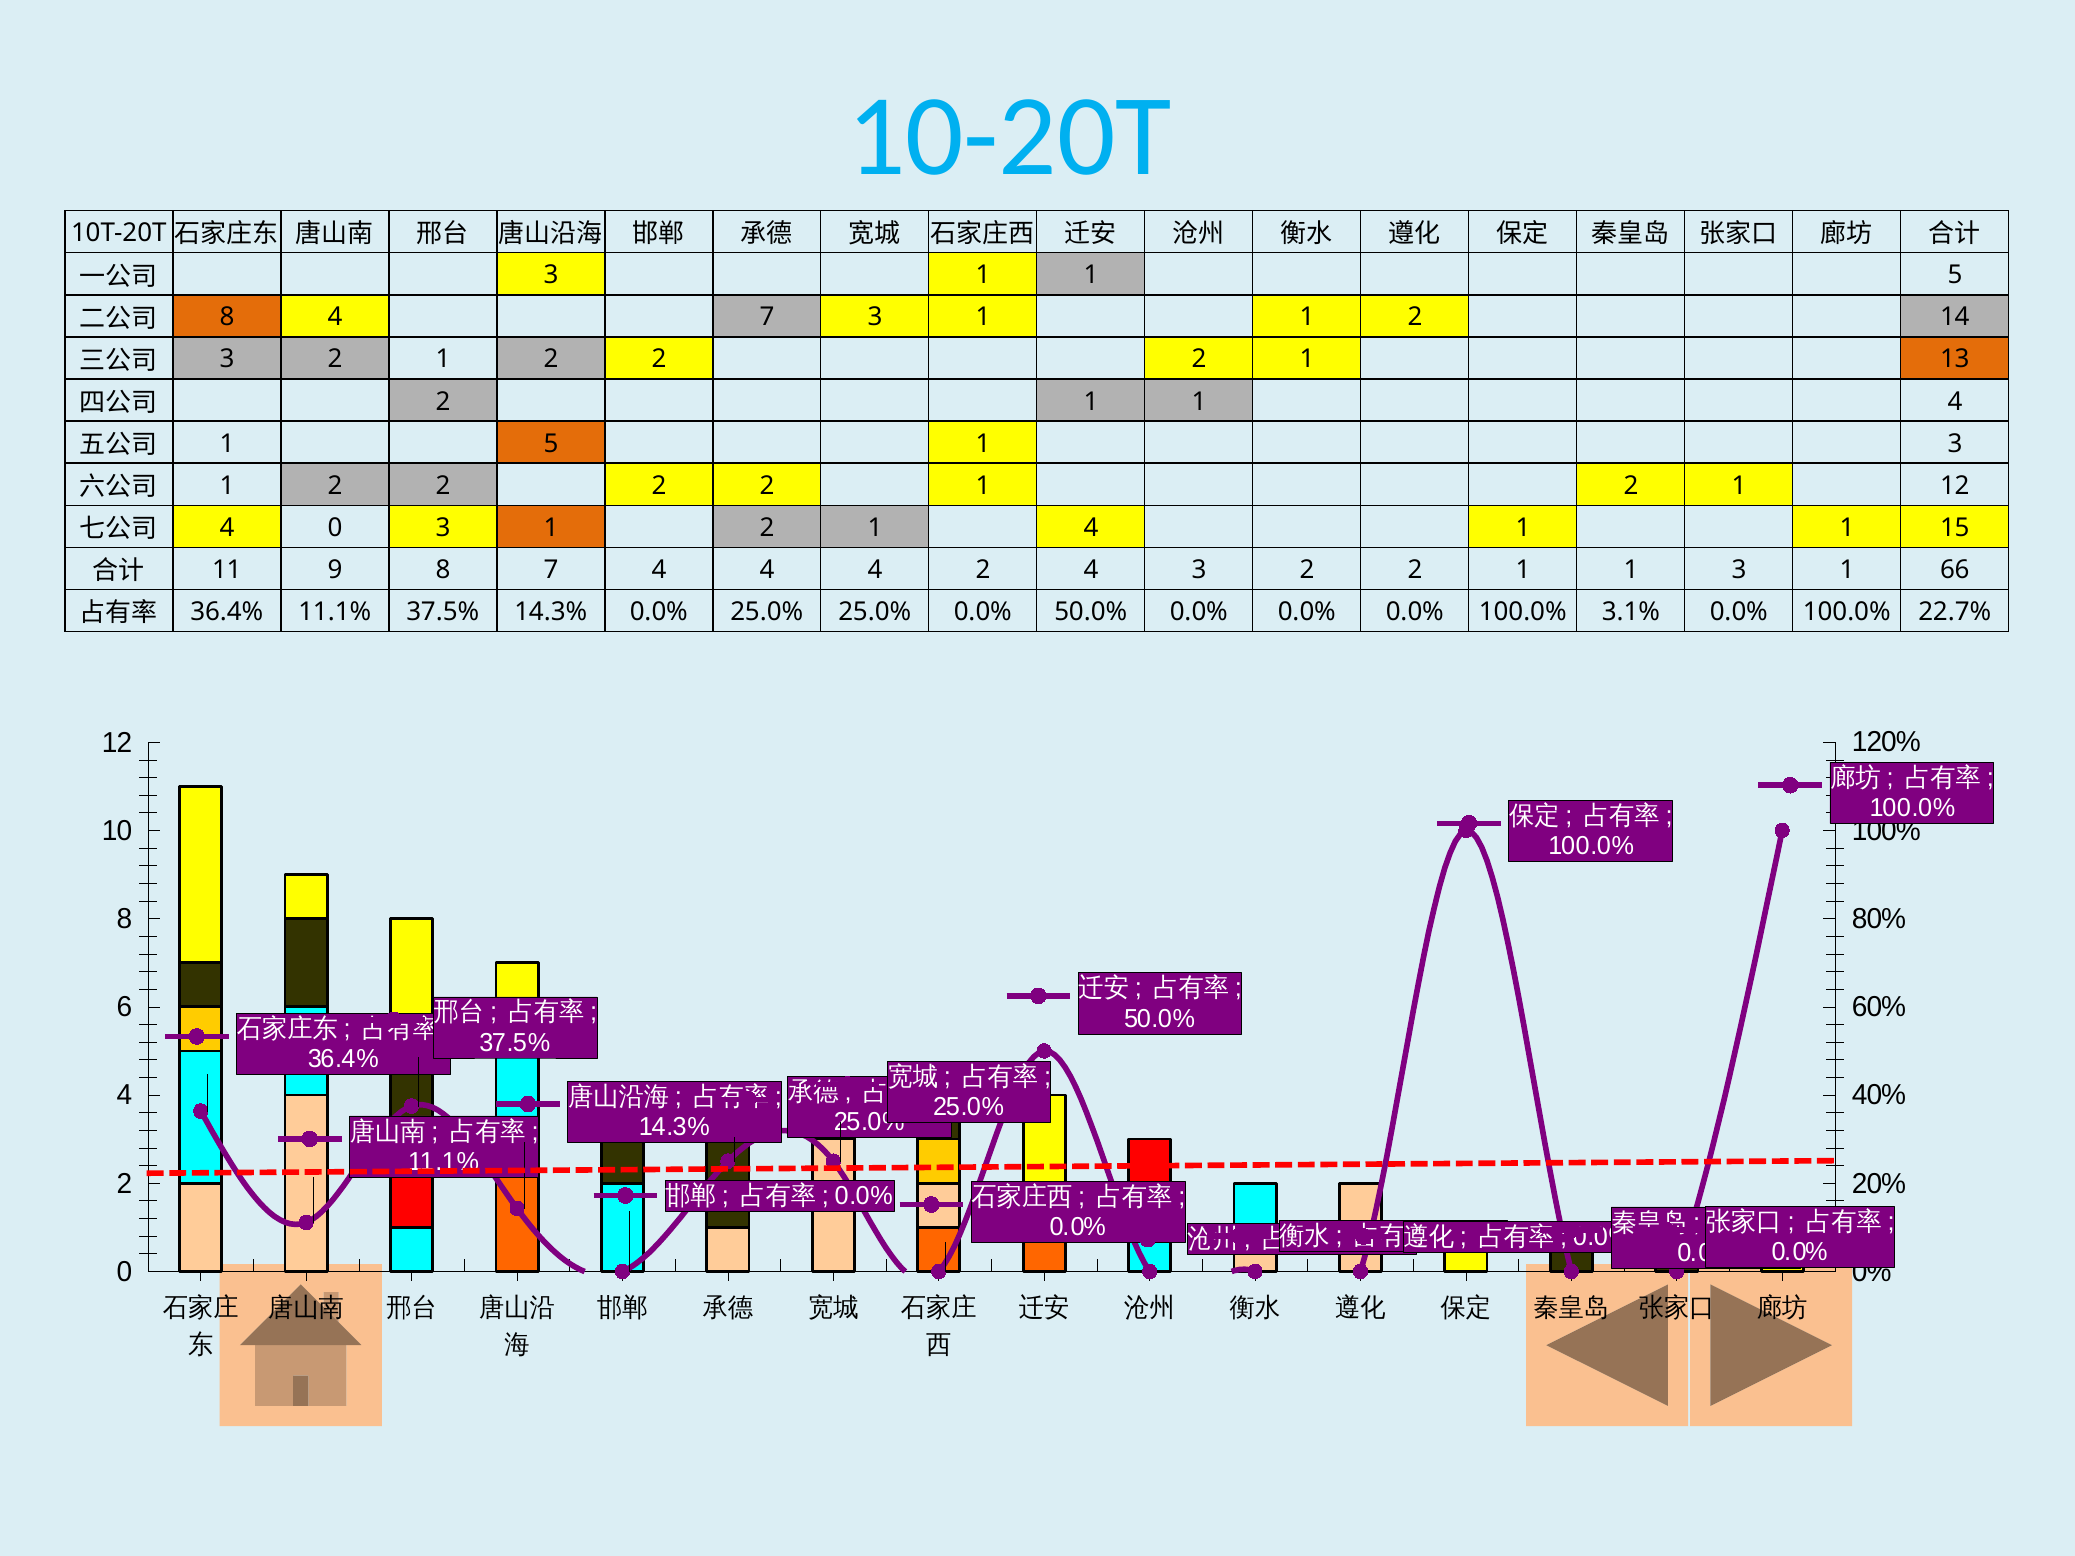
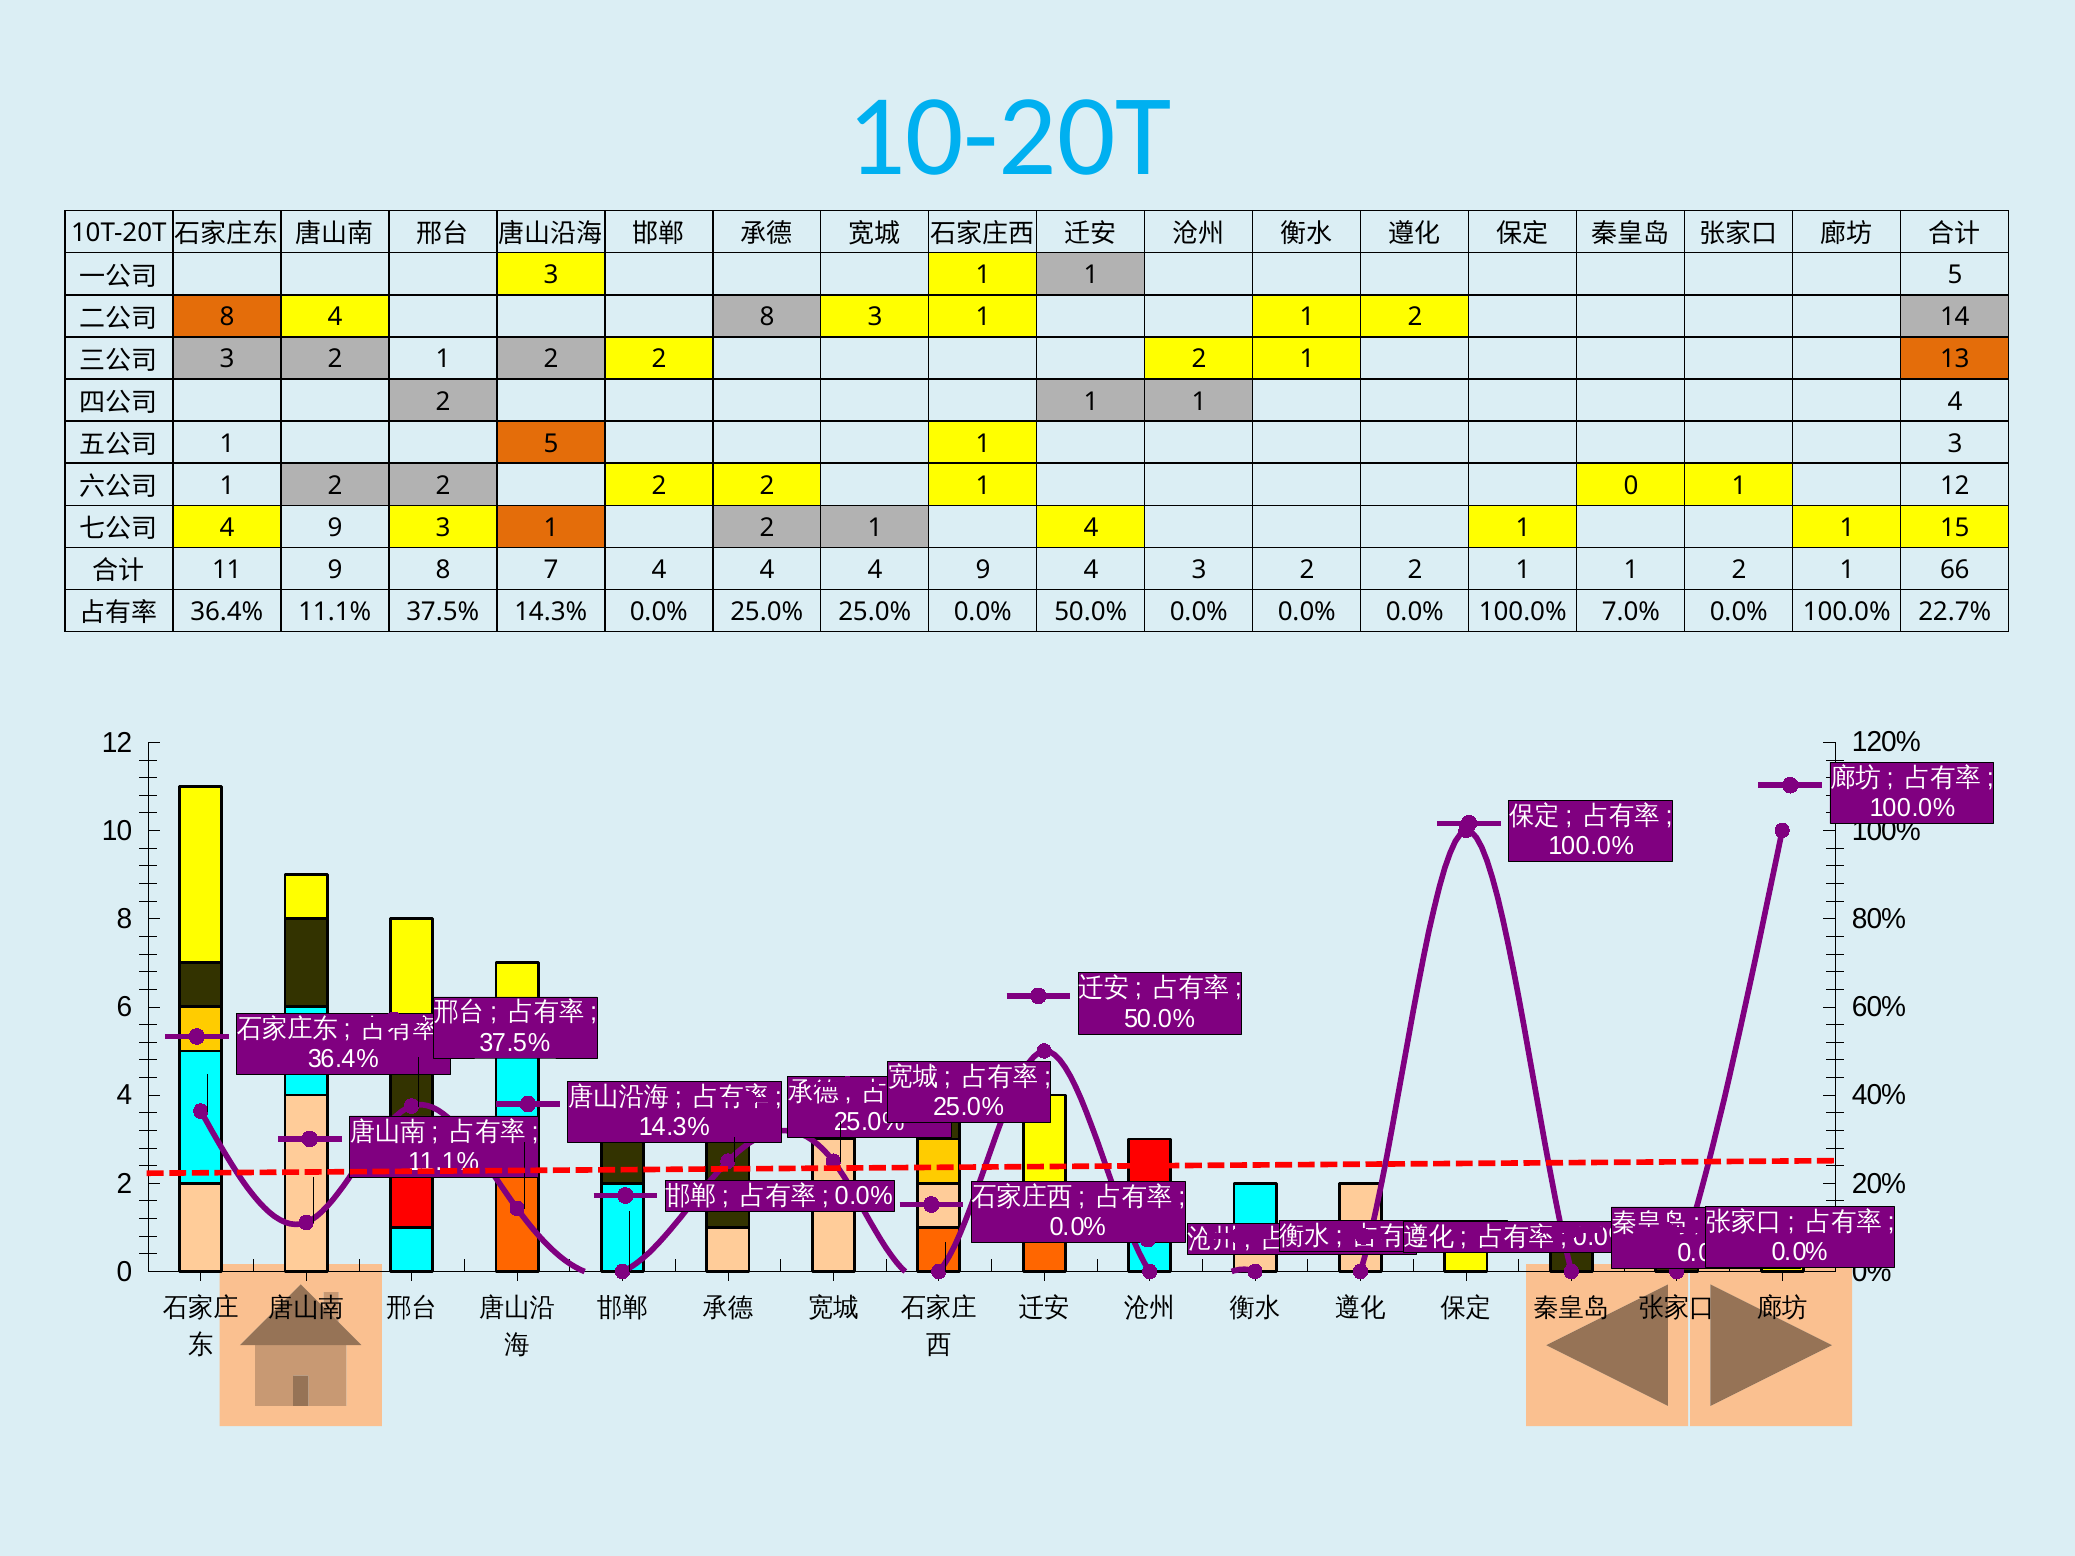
4 7: 7 -> 8 (767, 317)
2 2 1 2: 2 -> 0 (1631, 486)
0: 0 -> 9 (335, 528)
4 4 2: 2 -> 9 (983, 570)
2 1 1 3: 3 -> 2 (1739, 570)
3.1%: 3.1% -> 7.0% (1631, 612)
